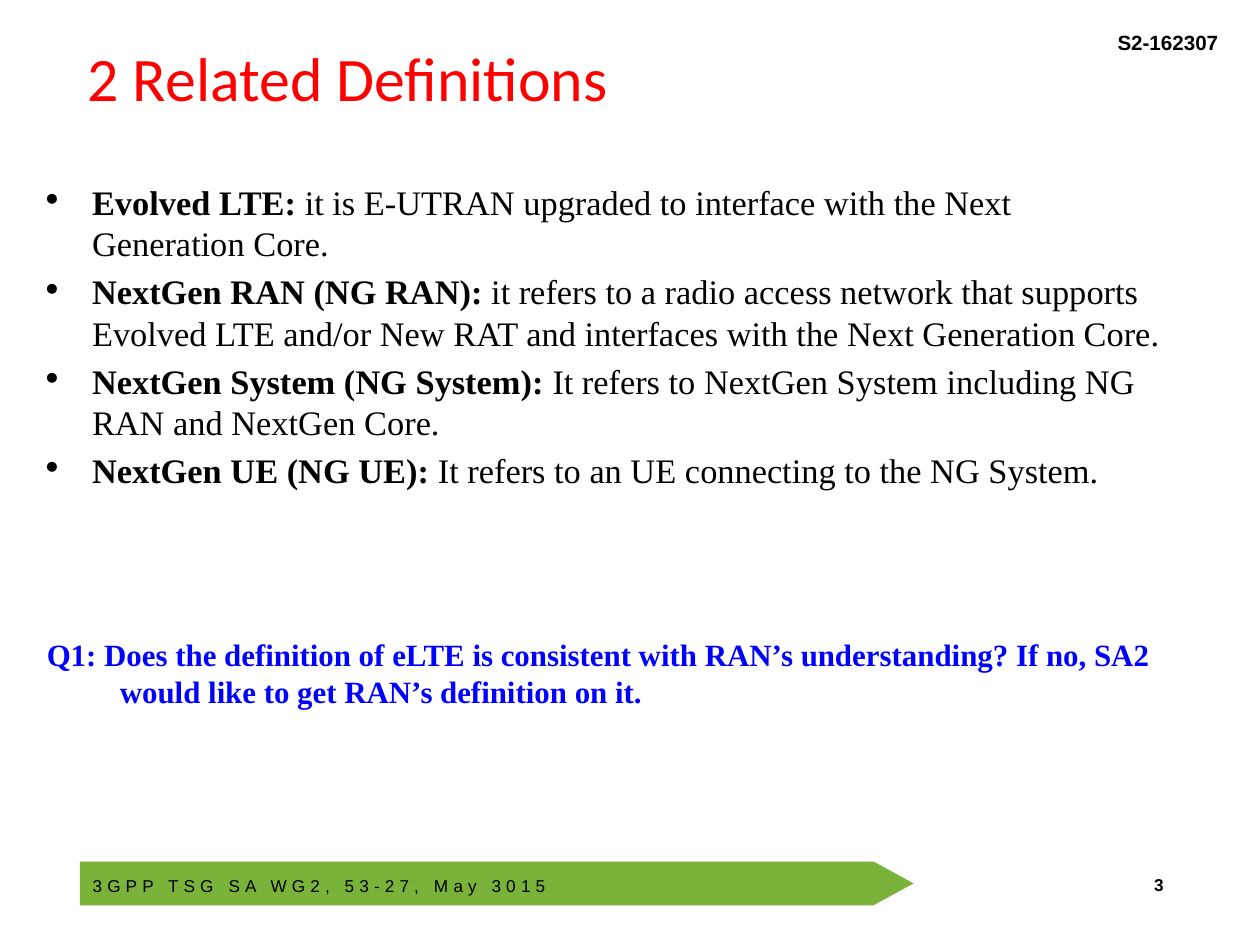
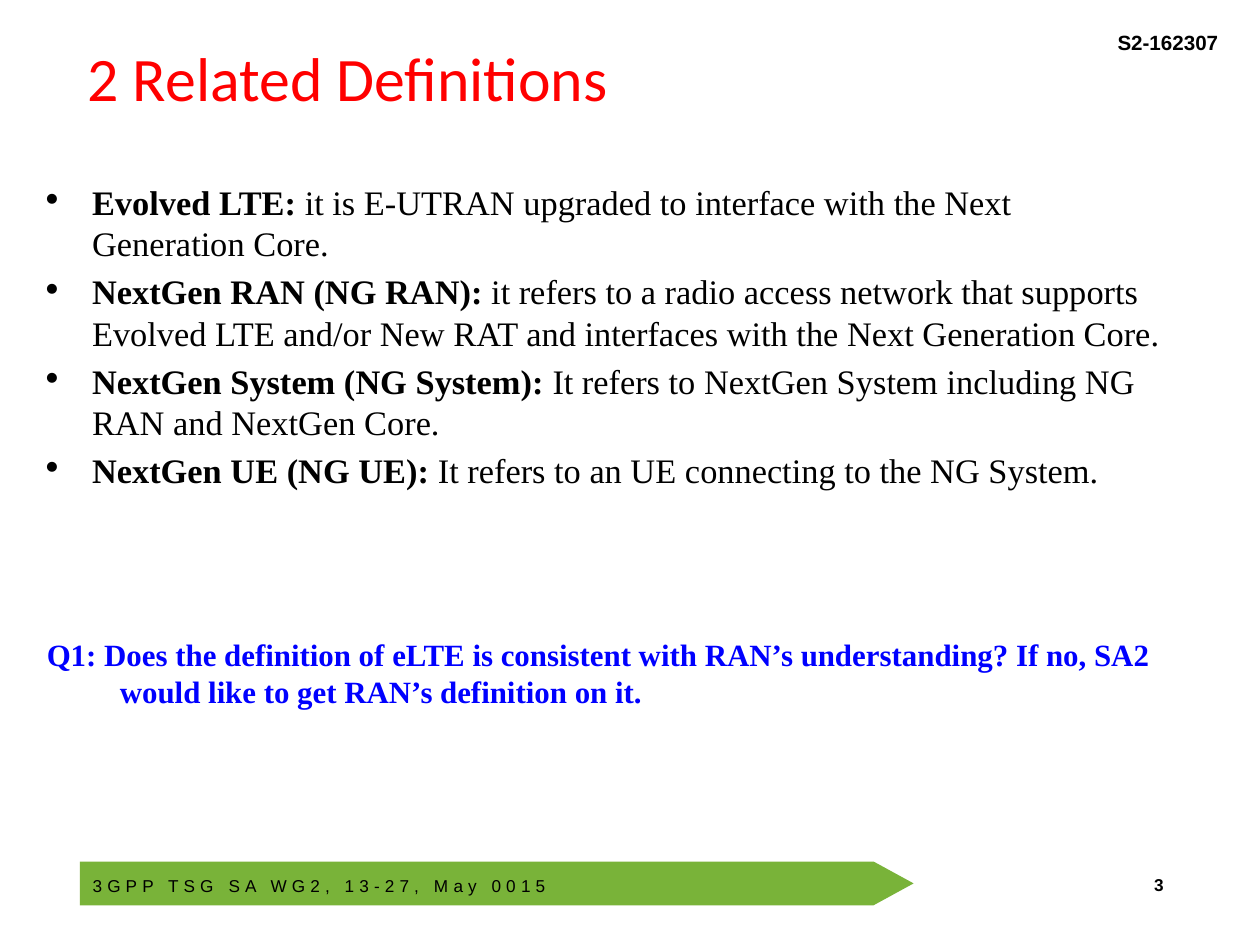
5: 5 -> 1 (350, 886)
3: 3 -> 0 (496, 886)
